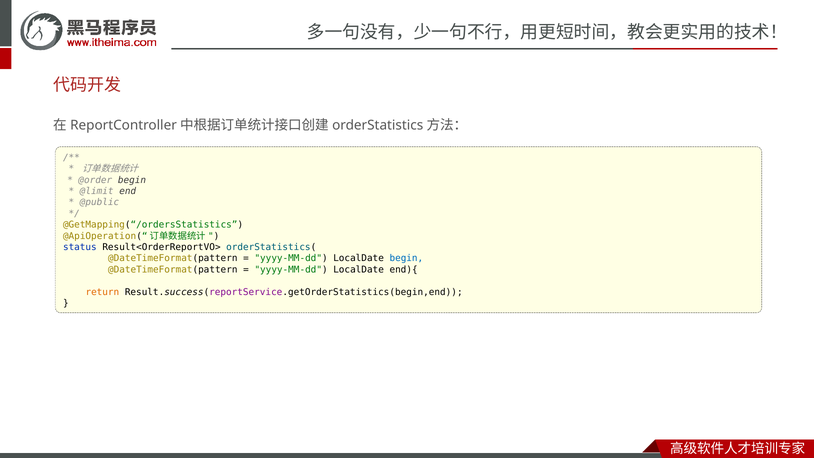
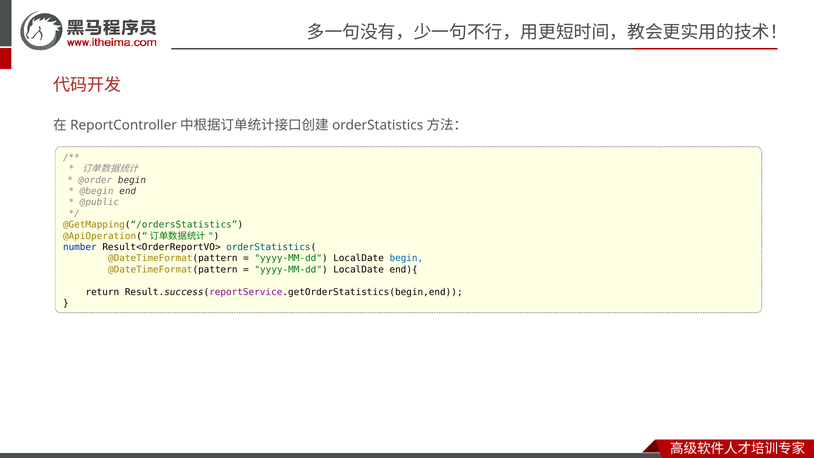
@limit: @limit -> @begin (97, 191)
status: status -> number (80, 247)
return colour: orange -> black (102, 292)
